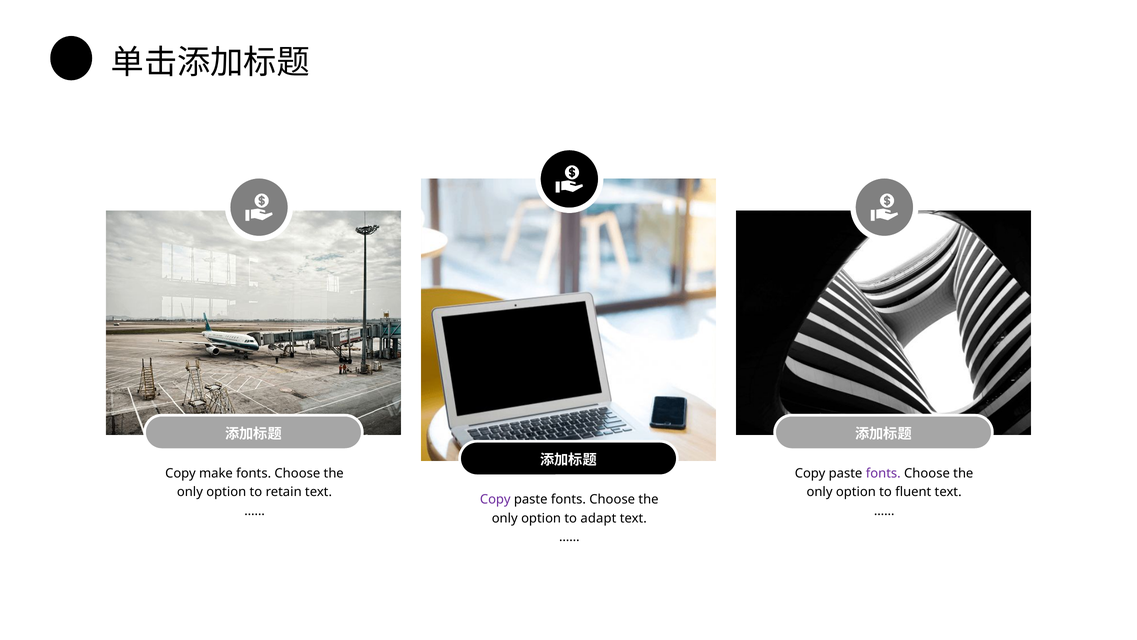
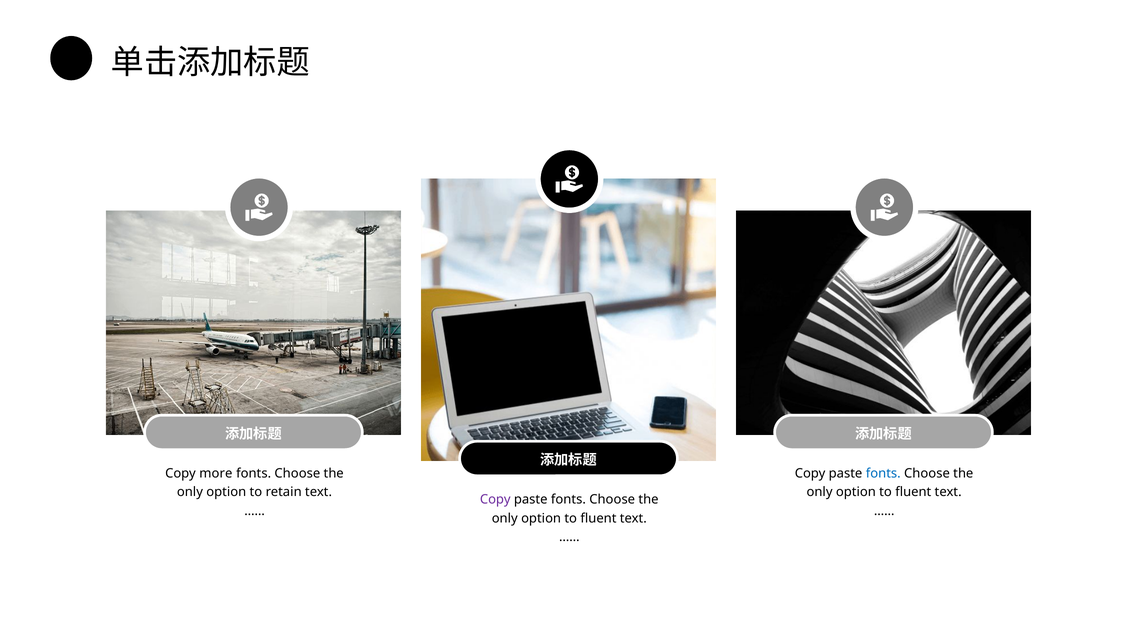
make: make -> more (216, 473)
fonts colour: purple -> blue (883, 473)
adapt: adapt -> fluent (598, 518)
